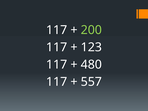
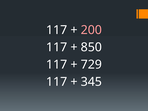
200 colour: light green -> pink (91, 30)
123: 123 -> 850 (91, 47)
480: 480 -> 729 (91, 64)
557: 557 -> 345 (91, 82)
